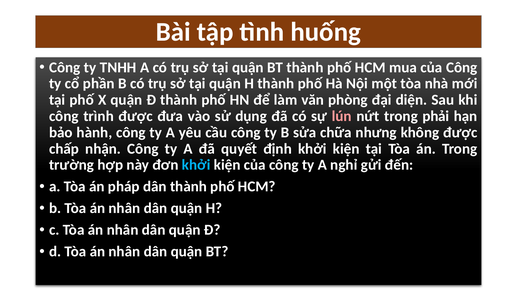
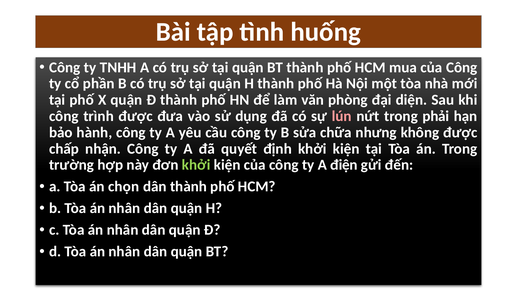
khởi colour: light blue -> light green (196, 165)
nghỉ: nghỉ -> điện (344, 165)
pháp: pháp -> chọn (124, 187)
